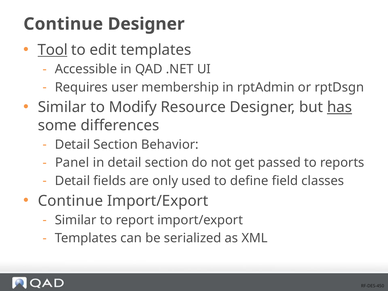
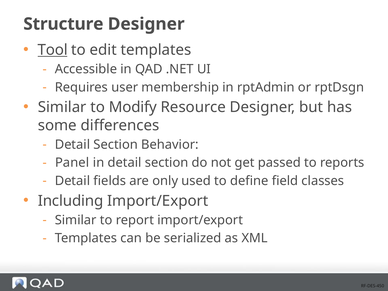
Continue: Continue -> Structure (63, 24)
has underline: present -> none (340, 107)
Continue: Continue -> Including (71, 201)
